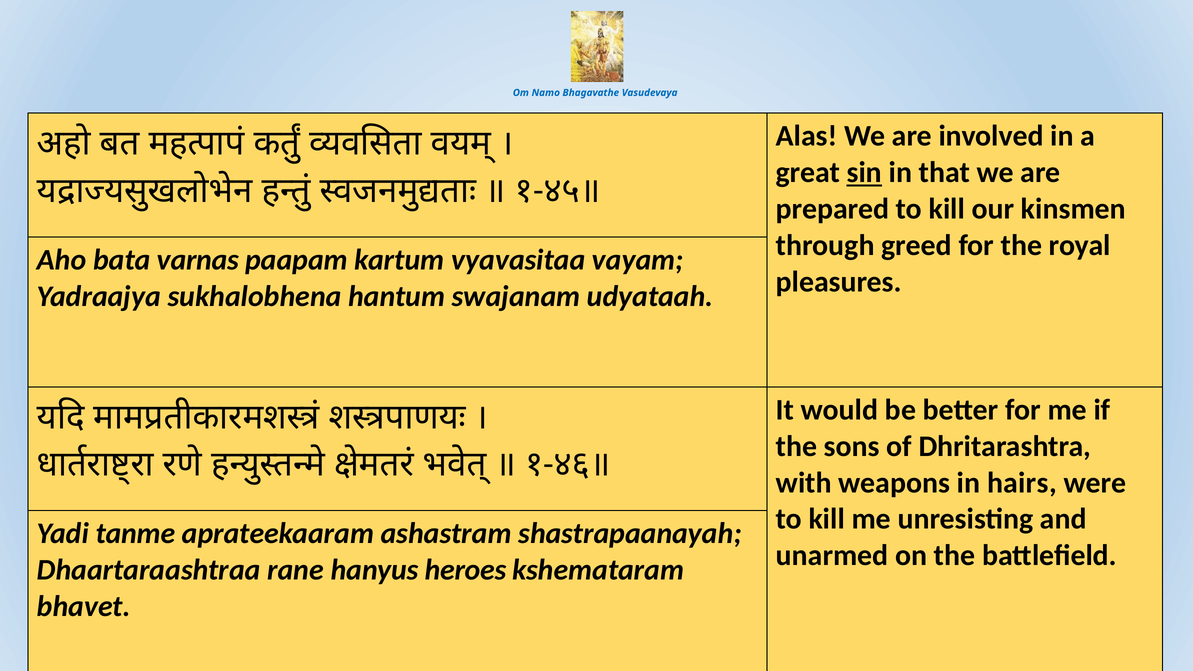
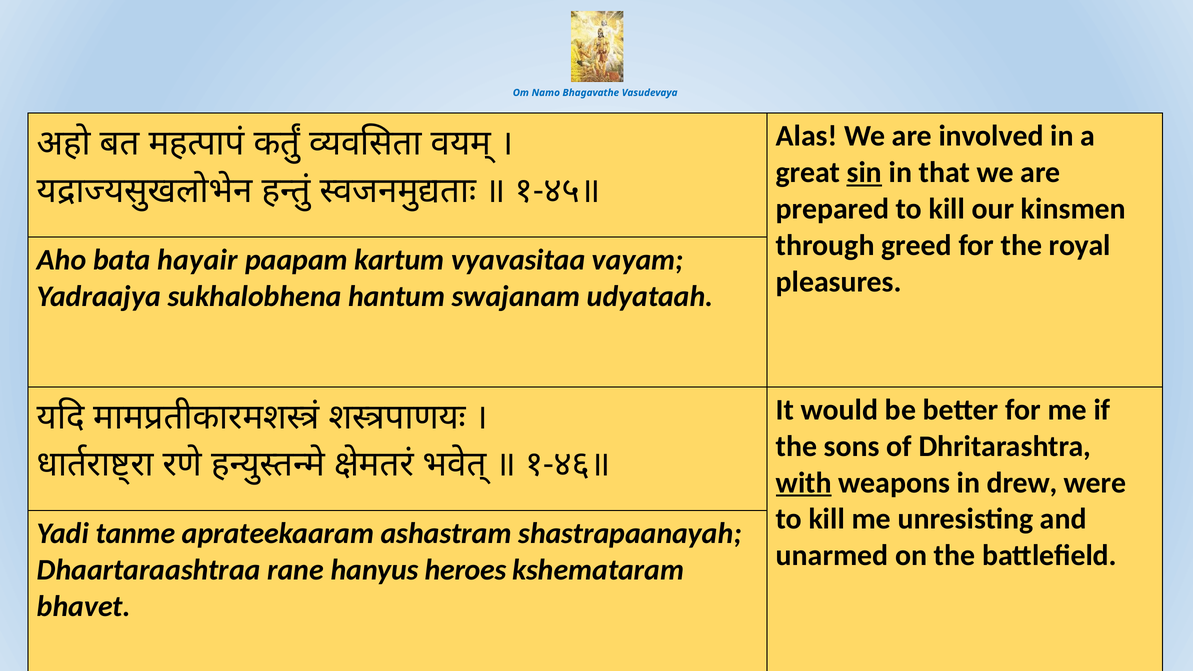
varnas: varnas -> hayair (198, 260)
with underline: none -> present (804, 483)
hairs: hairs -> drew (1022, 483)
